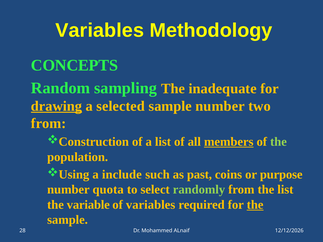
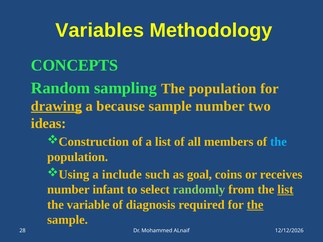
sampling The inadequate: inadequate -> population (223, 89)
selected: selected -> because (121, 106)
from: from -> ideas (49, 123)
members underline: present -> none (229, 142)
the colour: light green -> light blue (278, 142)
past: past -> goal (199, 175)
purpose: purpose -> receives (281, 175)
quota: quota -> infant (108, 190)
list underline: none -> present (285, 190)
of variables: variables -> diagnosis (151, 205)
